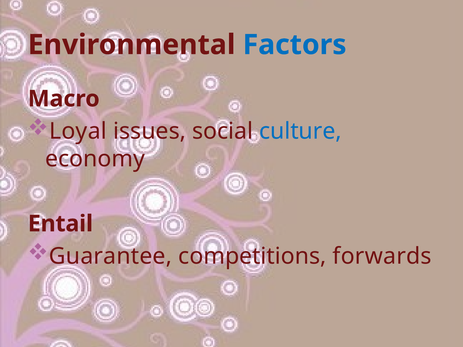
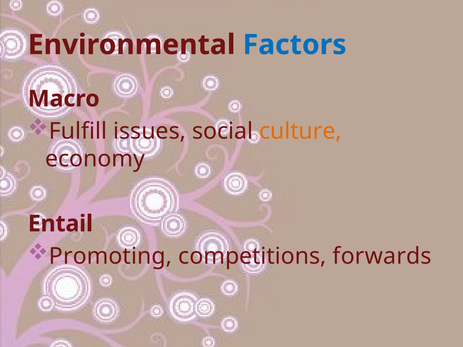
Loyal: Loyal -> Fulfill (78, 131)
culture colour: blue -> orange (300, 131)
Guarantee: Guarantee -> Promoting (111, 256)
